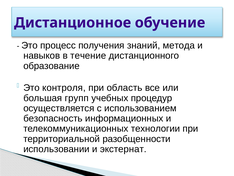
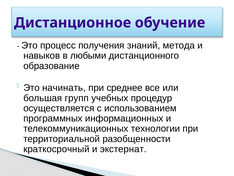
течение: течение -> любыми (88, 56)
контроля: контроля -> начинать (64, 88)
область: область -> среднее (125, 88)
безопасность: безопасность -> программных (53, 118)
использовании: использовании -> краткосрочный (56, 149)
